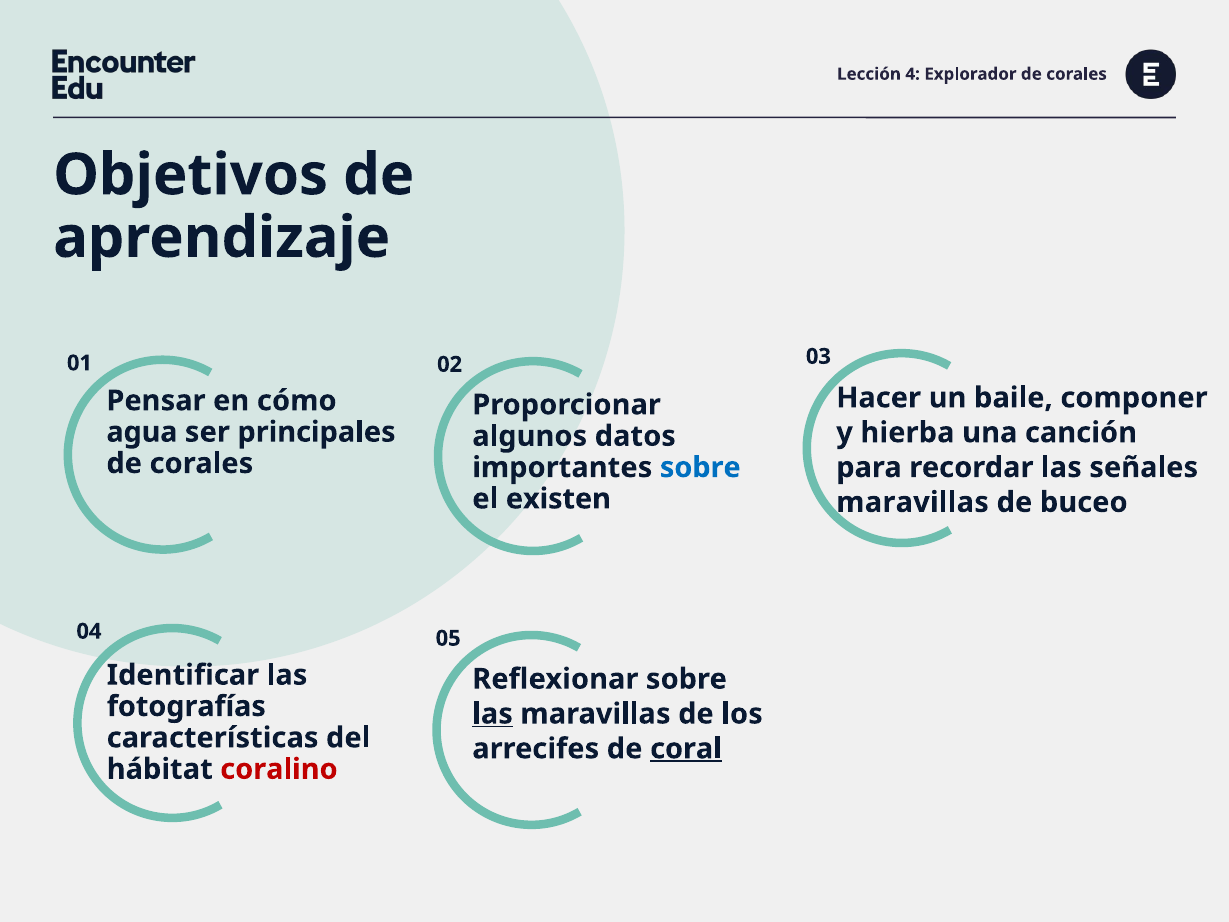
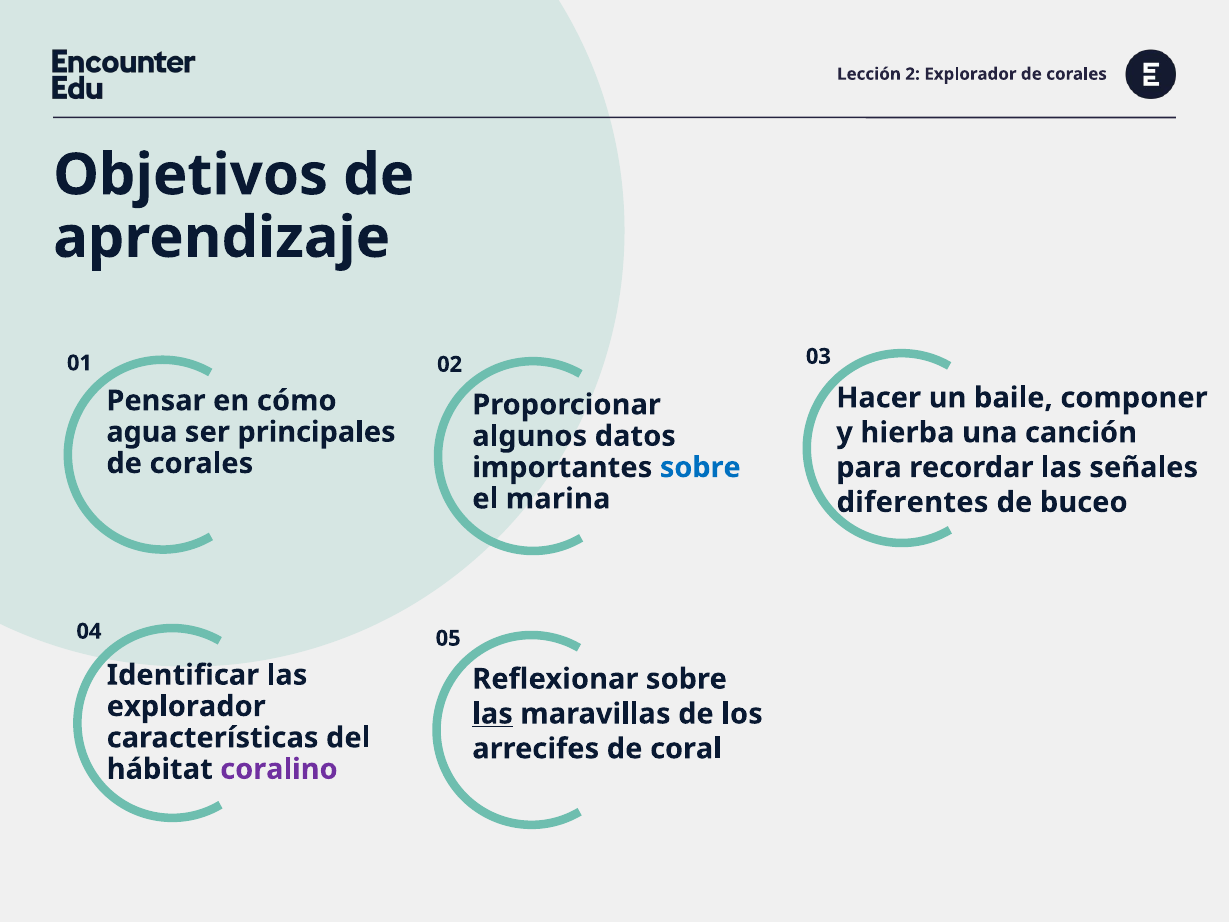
4: 4 -> 2 (913, 74)
existen: existen -> marina (558, 499)
maravillas: maravillas -> diferentes (913, 502)
fotografías: fotografías -> explorador (186, 706)
coral underline: present -> none (686, 749)
coralino colour: red -> purple (279, 769)
